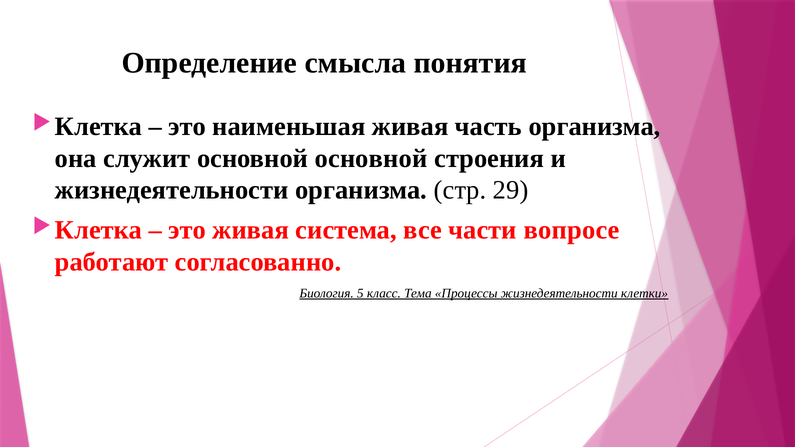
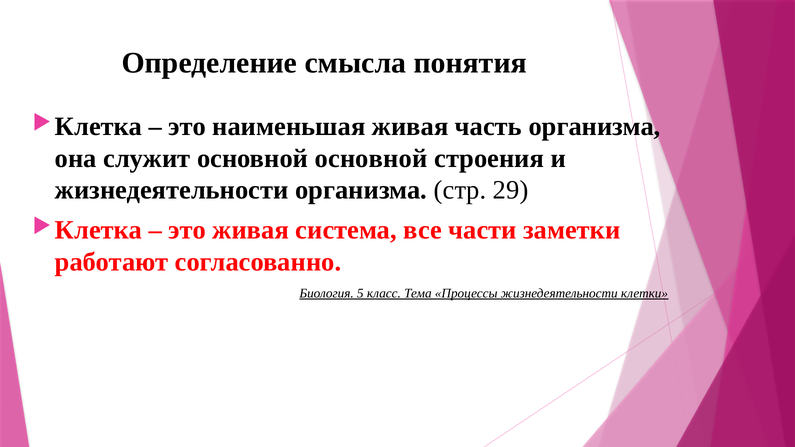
вопросе: вопросе -> заметки (572, 230)
